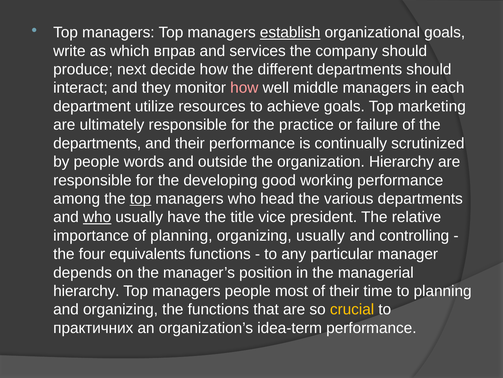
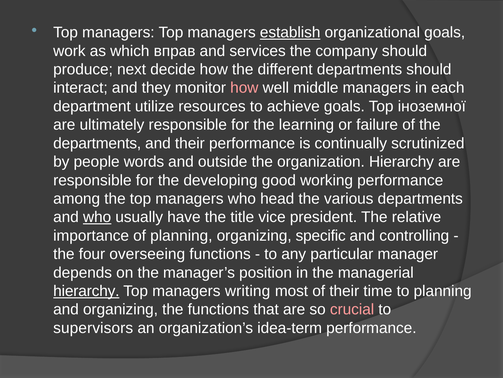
write: write -> work (69, 51)
marketing: marketing -> іноземної (432, 106)
practice: practice -> learning (306, 125)
top underline: present -> none (140, 198)
organizing usually: usually -> specific (321, 235)
equivalents: equivalents -> overseeing (147, 254)
hierarchy underline: none -> present (86, 291)
managers people: people -> writing (248, 291)
crucial colour: yellow -> pink (352, 309)
практичних: практичних -> supervisors (93, 327)
